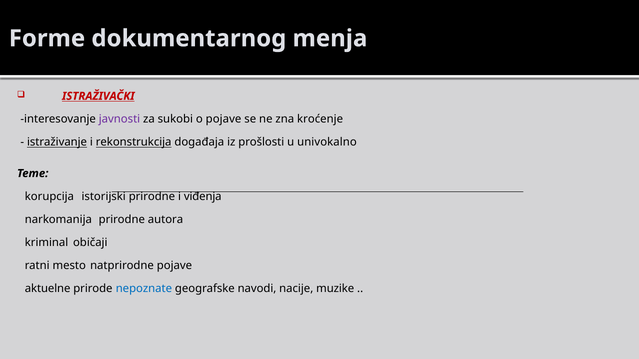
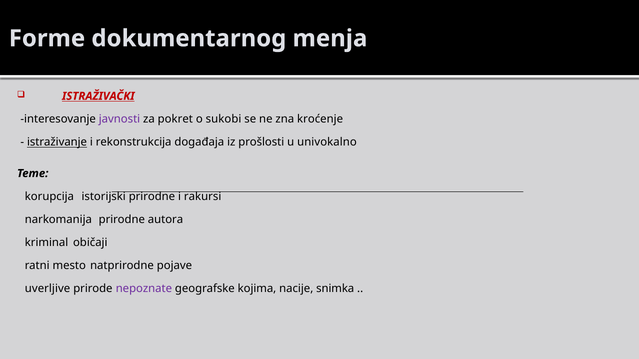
sukobi: sukobi -> pokret (175, 119)
o pojave: pojave -> sukobi (224, 119)
rekonstrukcija underline: present -> none (134, 142)
viđenja: viđenja -> rakursi (203, 197)
aktuelne: aktuelne -> uverljive (48, 289)
nepoznate colour: blue -> purple (144, 289)
navodi: navodi -> kojima (257, 289)
muzike: muzike -> snimka (335, 289)
